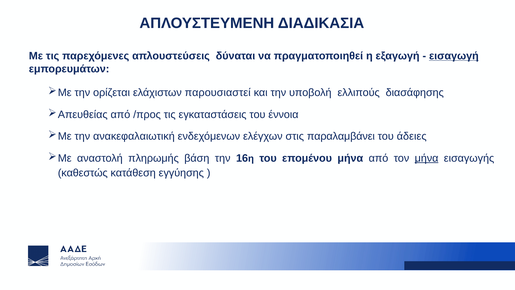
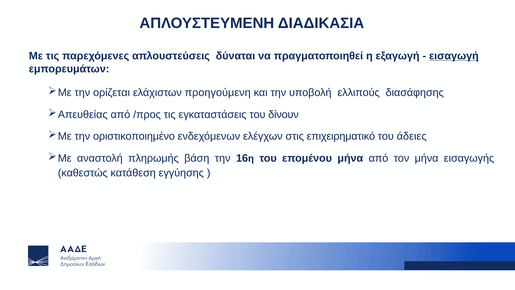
παρουσιαστεί: παρουσιαστεί -> προηγούμενη (218, 93)
έννοια: έννοια -> δίνουν (283, 114)
ανακεφαλαιωτική: ανακεφαλαιωτική -> οριστικοποιημένο (134, 136)
παραλαμβάνει: παραλαμβάνει -> επιχειρηματικό (341, 136)
μήνα underline: present -> none (427, 158)
